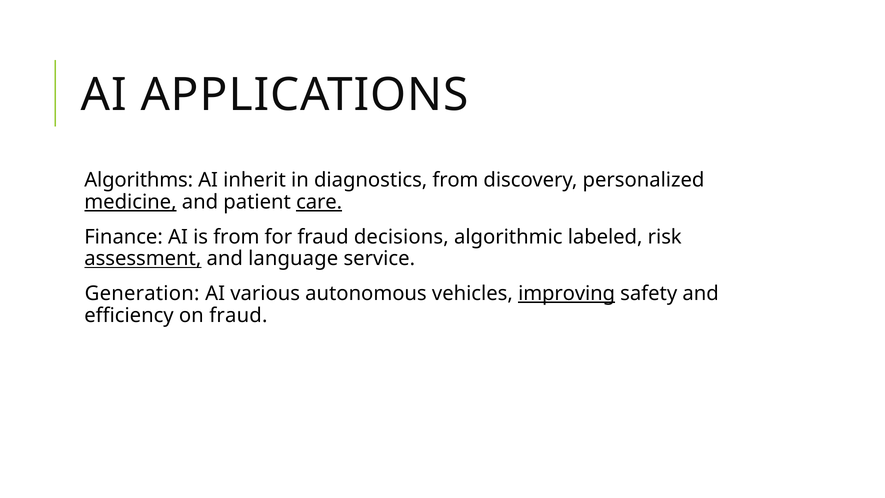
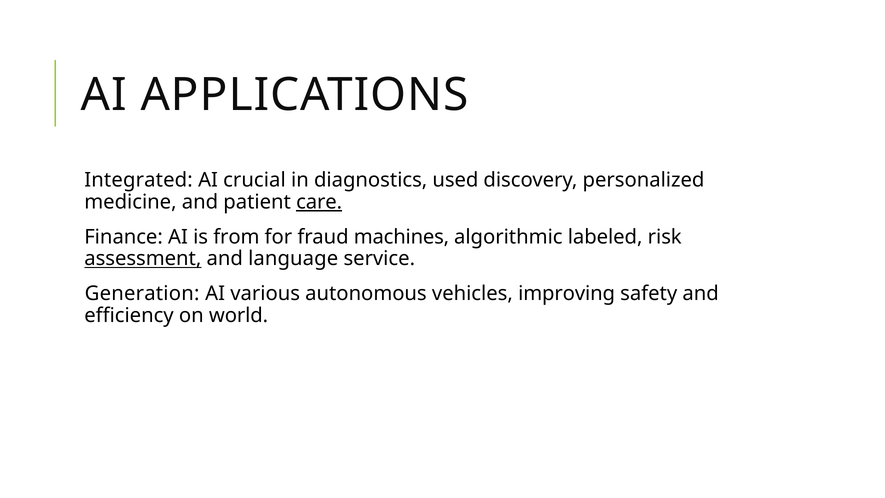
Algorithms: Algorithms -> Integrated (139, 180)
inherit: inherit -> crucial (254, 180)
diagnostics from: from -> used (455, 180)
medicine underline: present -> none (130, 202)
decisions: decisions -> machines (401, 237)
improving underline: present -> none (567, 293)
on fraud: fraud -> world (239, 315)
